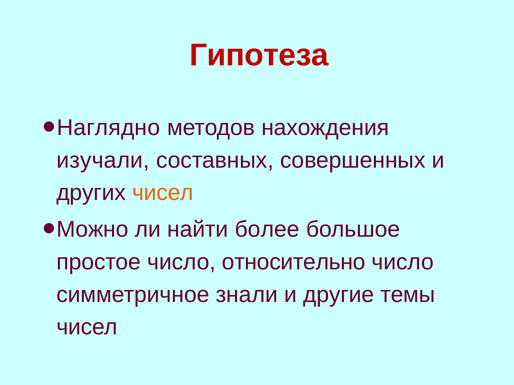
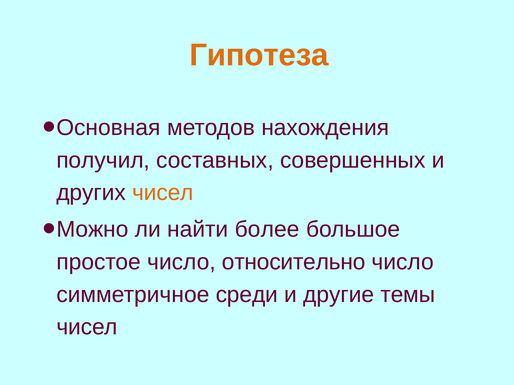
Гипотеза colour: red -> orange (259, 55)
Наглядно: Наглядно -> Основная (109, 128)
изучали: изучали -> получил (103, 160)
знали: знали -> среди (247, 295)
